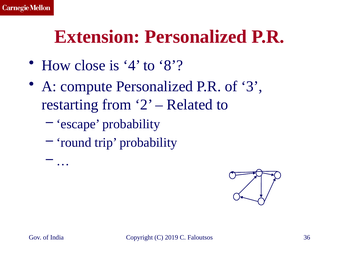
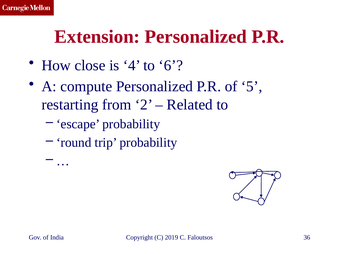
8: 8 -> 6 (171, 65)
3: 3 -> 5 (252, 87)
